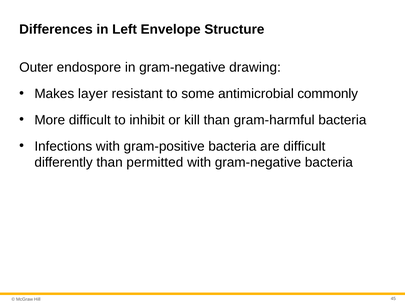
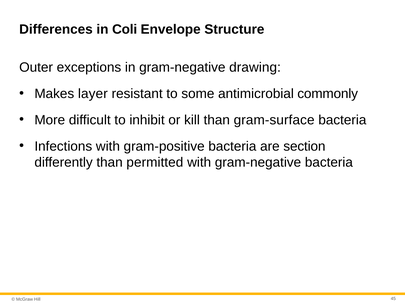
Left: Left -> Coli (125, 29)
endospore: endospore -> exceptions (89, 68)
gram-harmful: gram-harmful -> gram-surface (274, 120)
are difficult: difficult -> section (304, 147)
